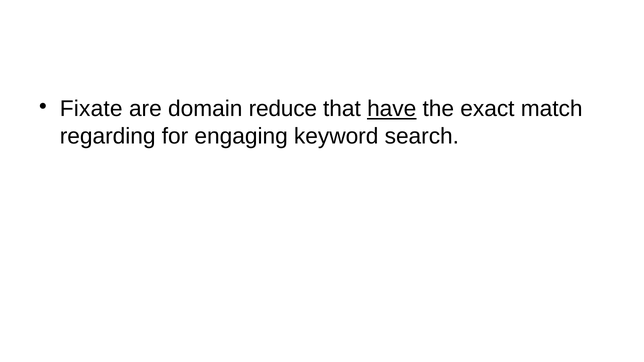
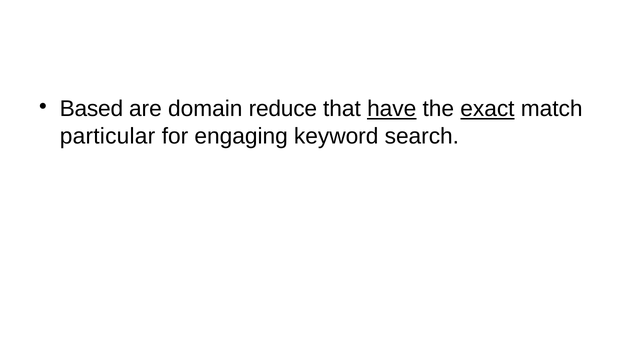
Fixate: Fixate -> Based (91, 109)
exact underline: none -> present (487, 109)
regarding: regarding -> particular (108, 136)
